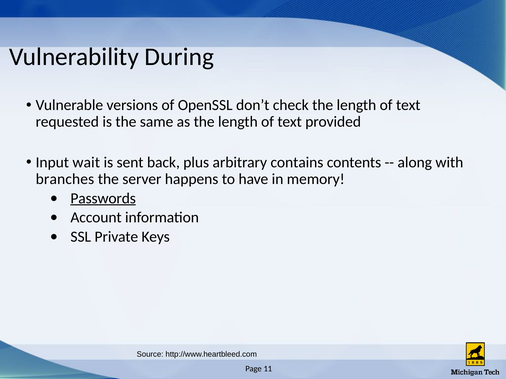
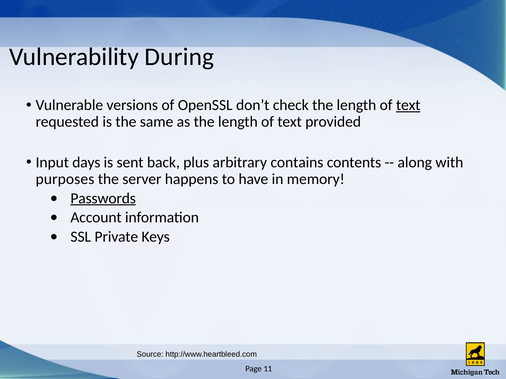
text underline: none -> present (408, 105)
wait: wait -> days (86, 163)
branches: branches -> purposes (65, 179)
